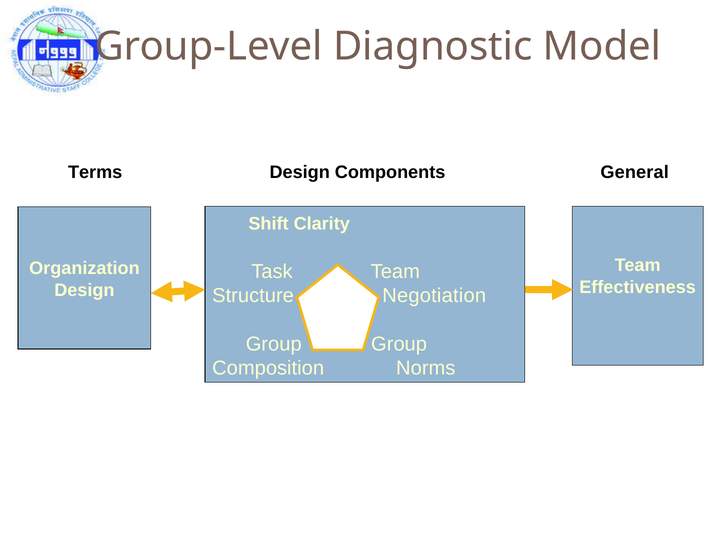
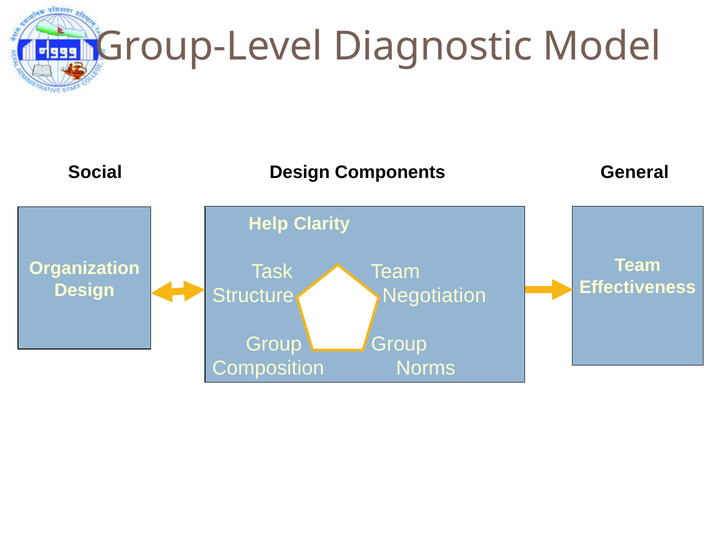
Terms: Terms -> Social (95, 173)
Shift: Shift -> Help (268, 224)
